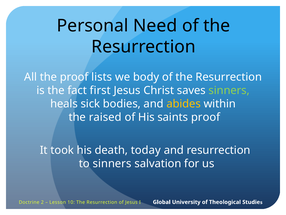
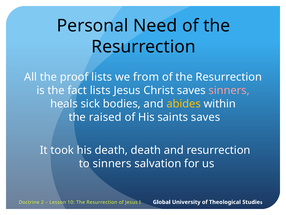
body: body -> from (146, 77)
fact first: first -> lists (100, 90)
sinners colour: light green -> pink (229, 90)
saints proof: proof -> saves (206, 117)
death today: today -> death (146, 150)
